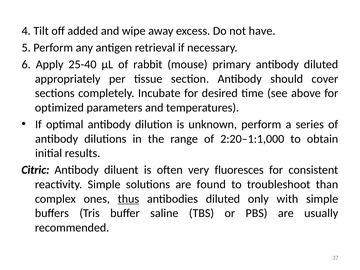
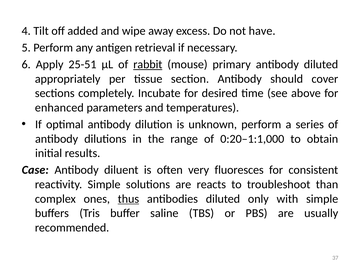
25-40: 25-40 -> 25-51 (82, 64)
rabbit underline: none -> present (148, 64)
optimized: optimized -> enhanced (59, 108)
2:20–1:1,000: 2:20–1:1,000 -> 0:20–1:1,000 (252, 139)
Citric: Citric -> Case (35, 170)
found: found -> reacts (211, 184)
